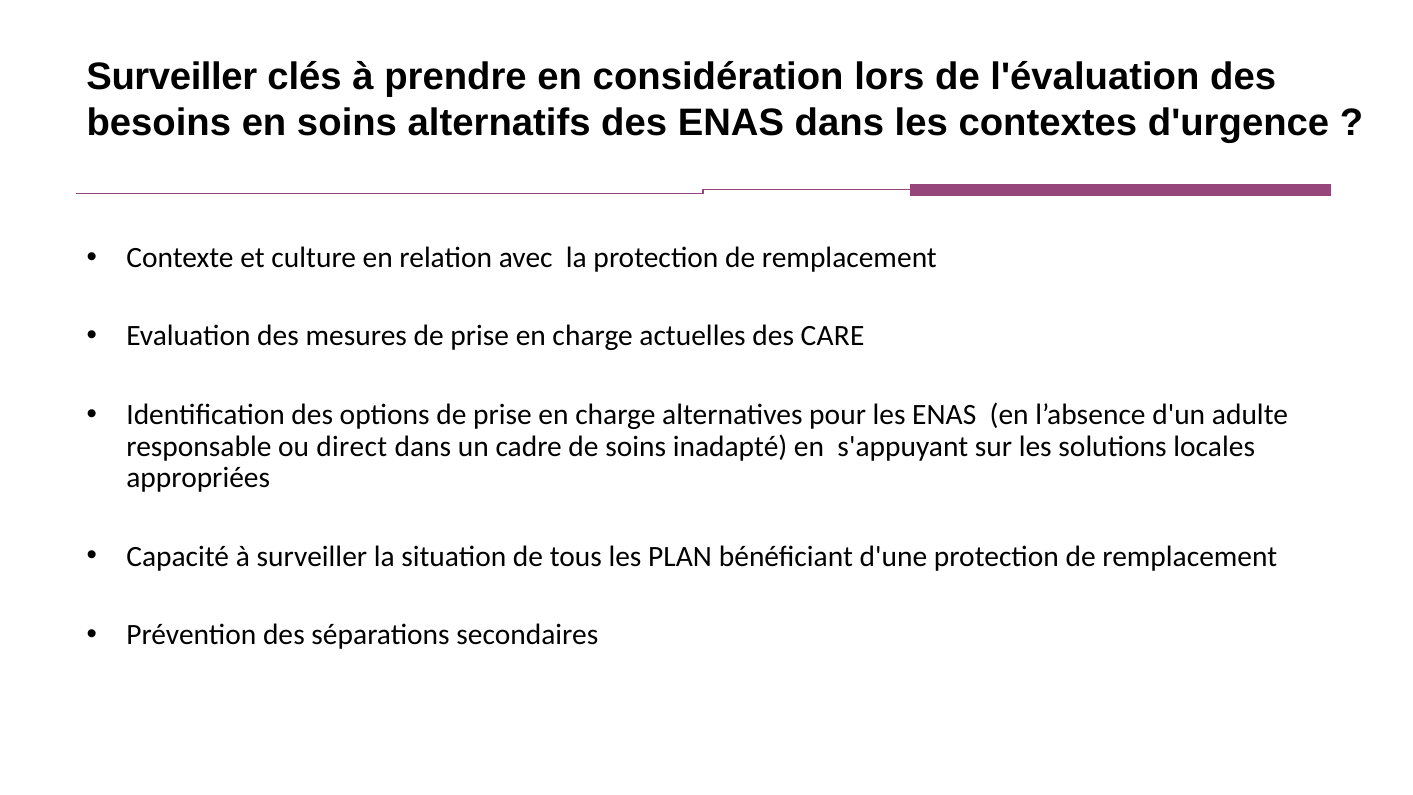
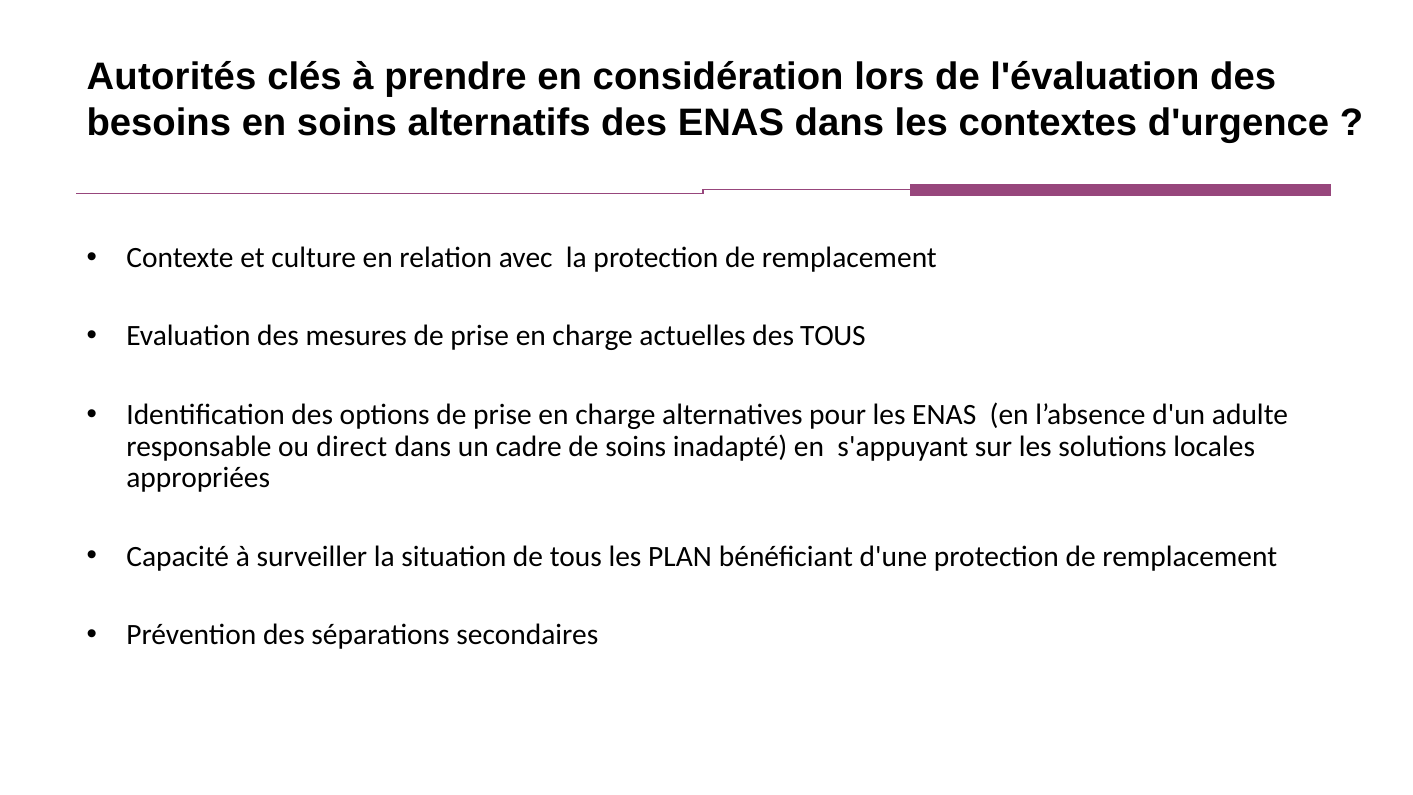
Surveiller: Surveiller -> Autorités (171, 77)
des CARE: CARE -> TOUS (833, 336)
